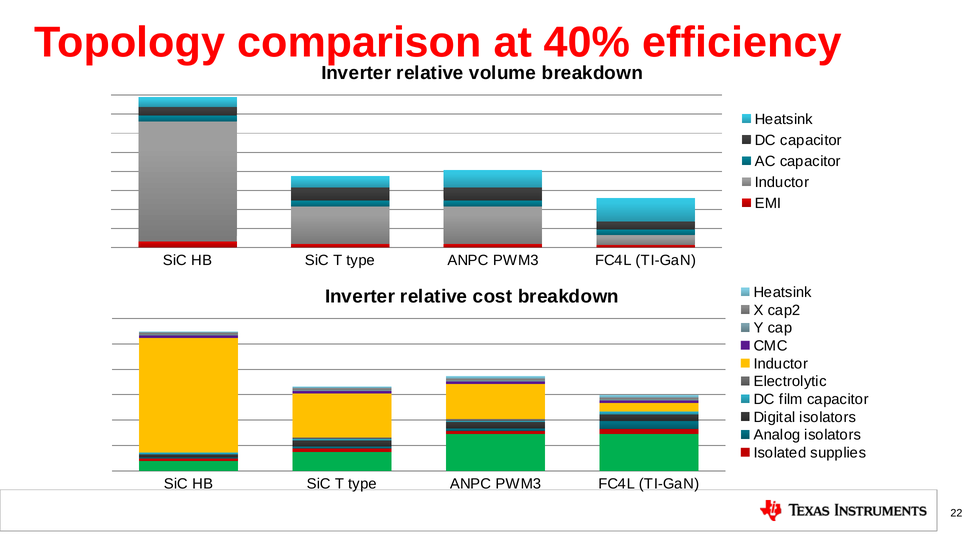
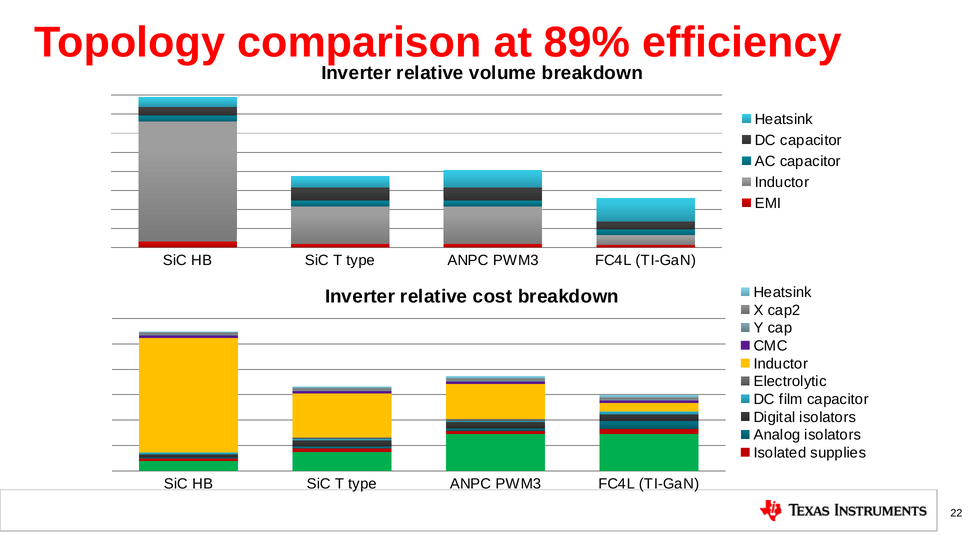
40%: 40% -> 89% (587, 43)
